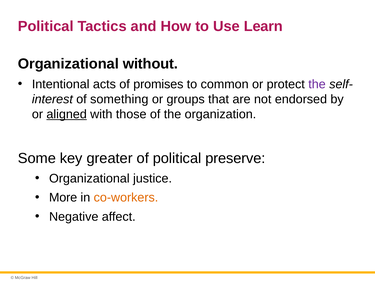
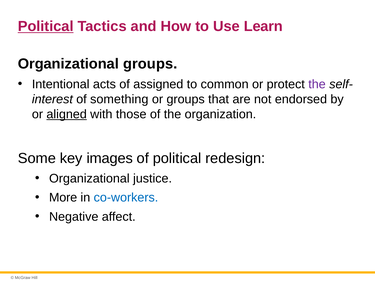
Political underline: none -> present (46, 26)
Organizational without: without -> groups (150, 64)
promises: promises -> assigned (158, 84)
greater: greater -> images (110, 158)
preserve: preserve -> redesign (235, 158)
co-workers colour: orange -> blue (126, 198)
